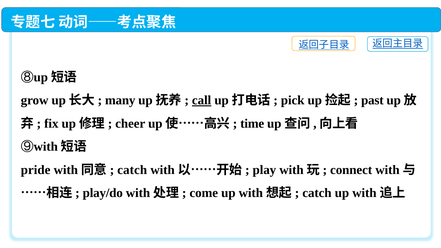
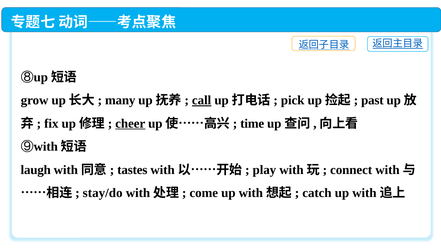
cheer underline: none -> present (130, 124)
pride: pride -> laugh (36, 170)
catch: catch -> tastes (132, 170)
play/do: play/do -> stay/do (103, 193)
